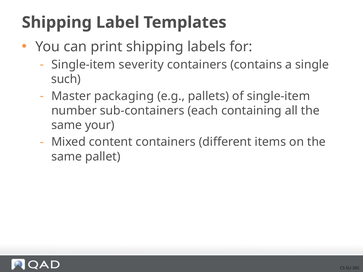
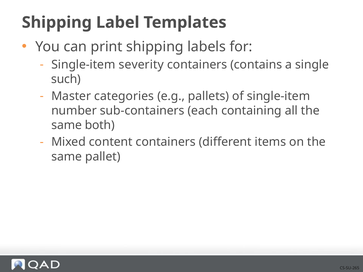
packaging: packaging -> categories (124, 96)
your: your -> both (100, 125)
